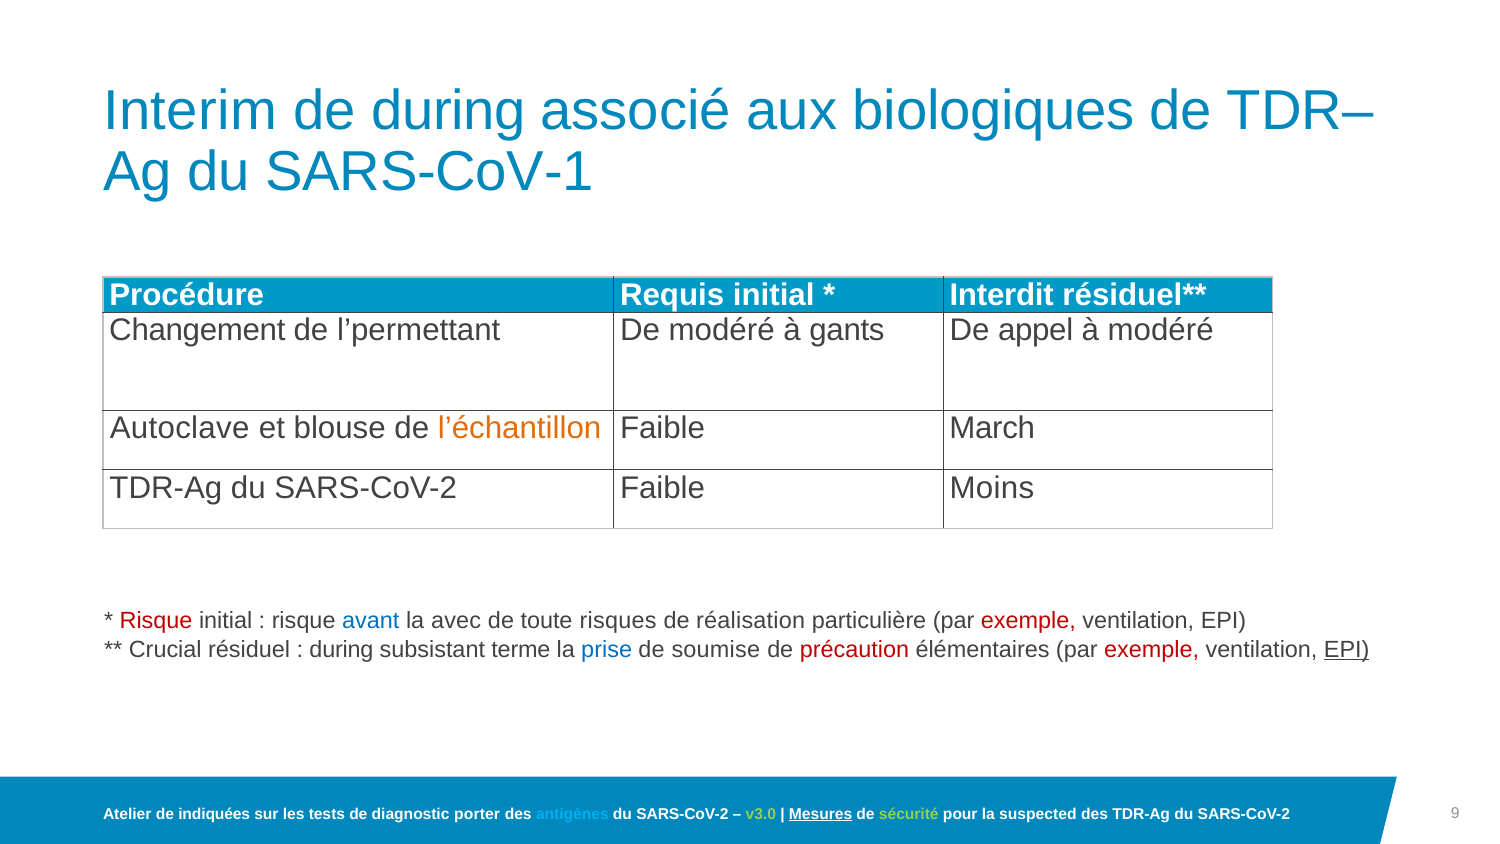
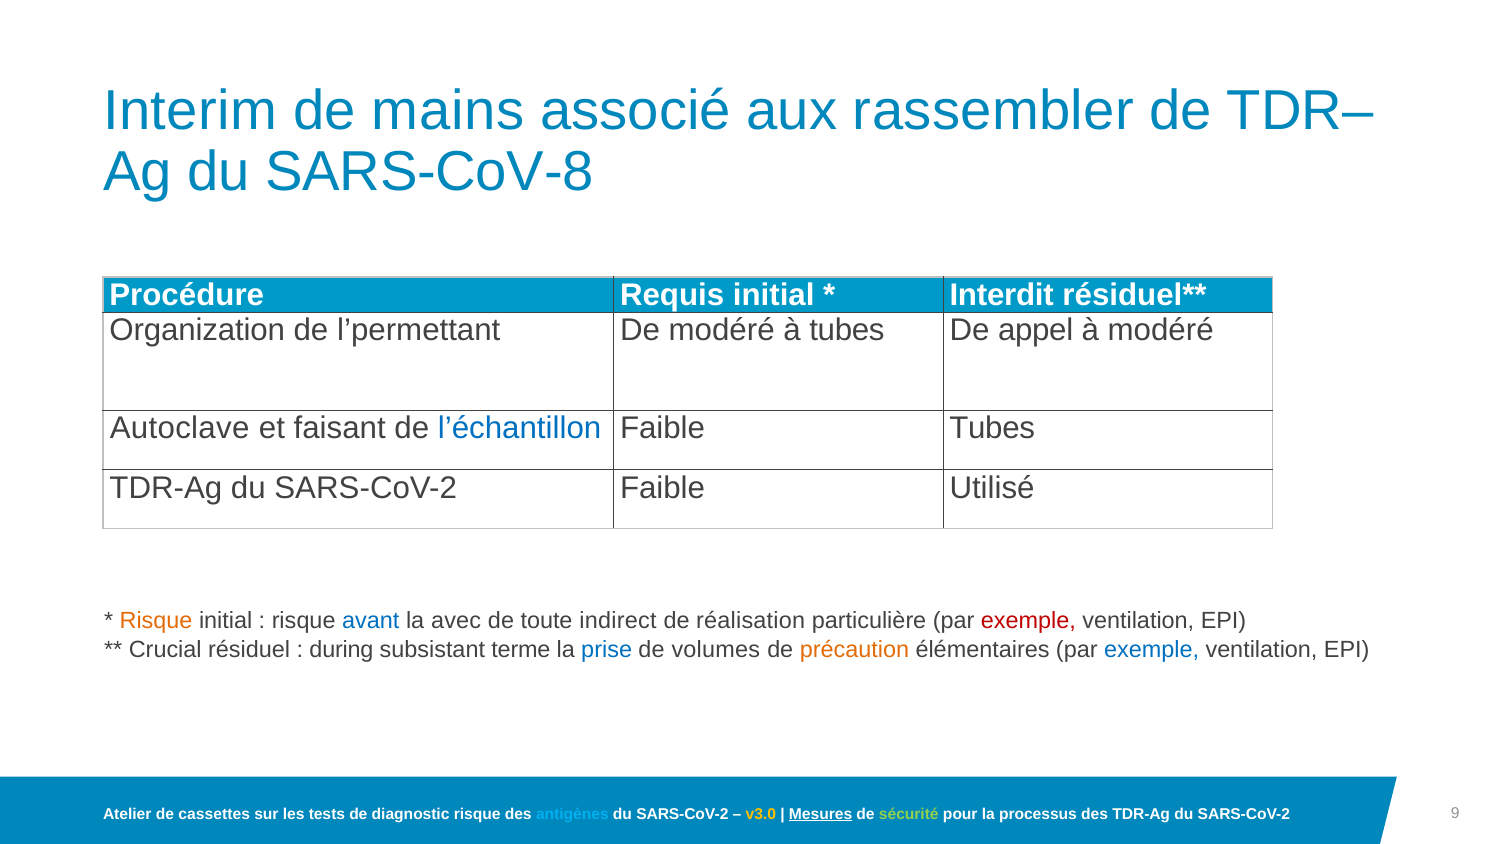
de during: during -> mains (448, 111)
biologiques: biologiques -> rassembler (993, 111)
SARS-CoV-1: SARS-CoV-1 -> SARS-CoV-8 (430, 172)
Changement: Changement -> Organization (197, 330)
à gants: gants -> tubes (847, 330)
blouse: blouse -> faisant (340, 429)
l’échantillon colour: orange -> blue (520, 429)
Faible March: March -> Tubes (992, 429)
Moins: Moins -> Utilisé (992, 488)
Risque colour: red -> orange (156, 621)
risques: risques -> indirect (618, 621)
soumise: soumise -> volumes (716, 649)
précaution colour: red -> orange (854, 649)
exemple colour: red -> blue (1152, 649)
EPI underline: present -> none (1347, 649)
indiquées: indiquées -> cassettes (214, 814)
diagnostic porter: porter -> risque (477, 814)
v3.0 colour: light green -> yellow (761, 814)
suspected: suspected -> processus (1038, 814)
